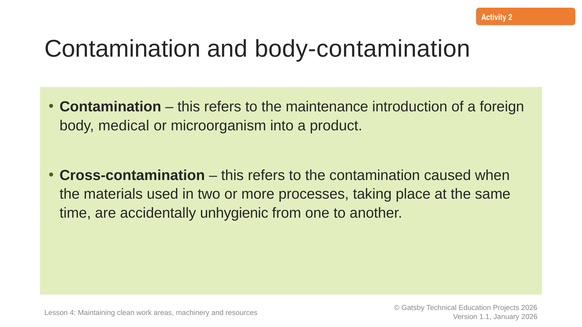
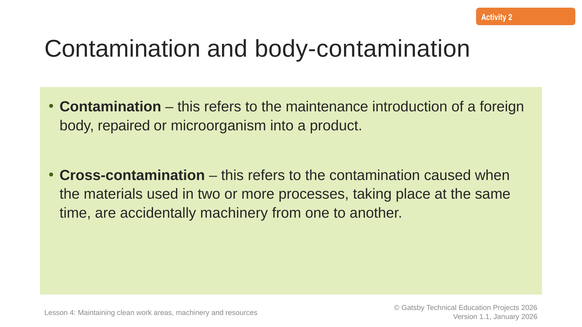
medical: medical -> repaired (124, 126)
accidentally unhygienic: unhygienic -> machinery (234, 213)
